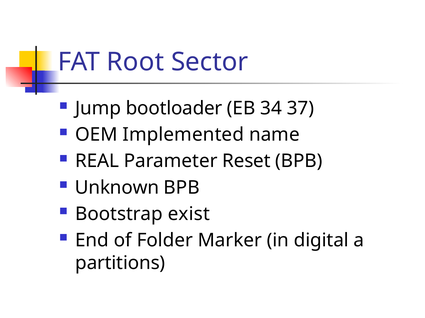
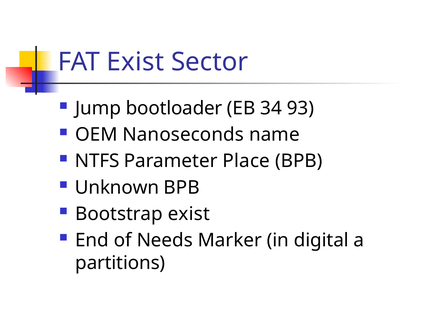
FAT Root: Root -> Exist (135, 62)
37: 37 -> 93 (300, 109)
Implemented: Implemented -> Nanoseconds (183, 135)
REAL: REAL -> NTFS (97, 161)
Reset: Reset -> Place (246, 161)
Folder: Folder -> Needs (165, 241)
